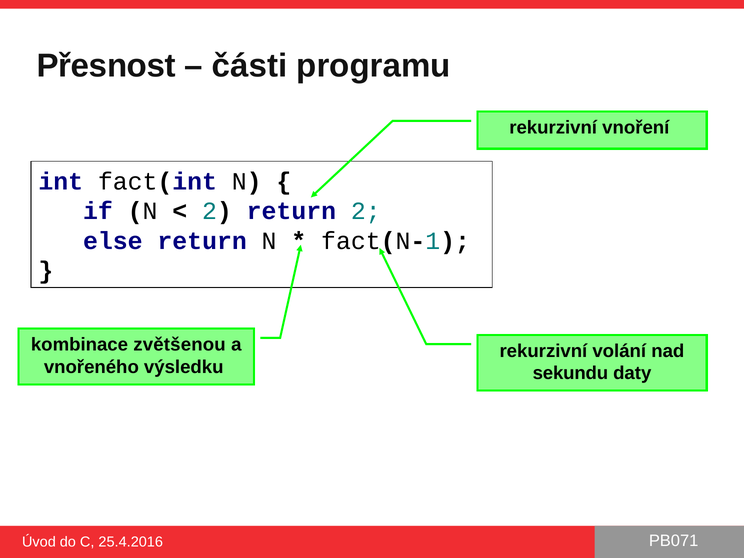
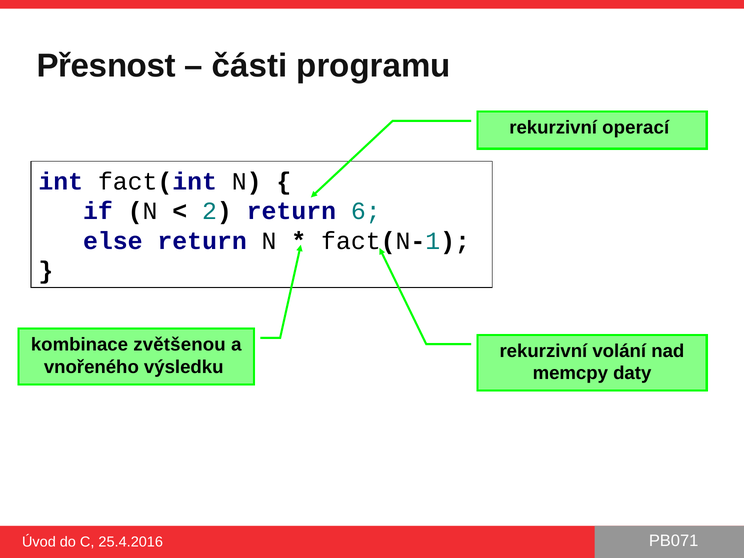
vnoření: vnoření -> operací (636, 128)
return 2: 2 -> 6 (366, 211)
sekundu: sekundu -> memcpy (570, 373)
